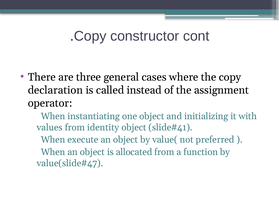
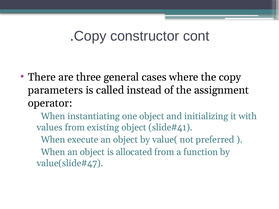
declaration: declaration -> parameters (55, 90)
identity: identity -> existing (103, 128)
